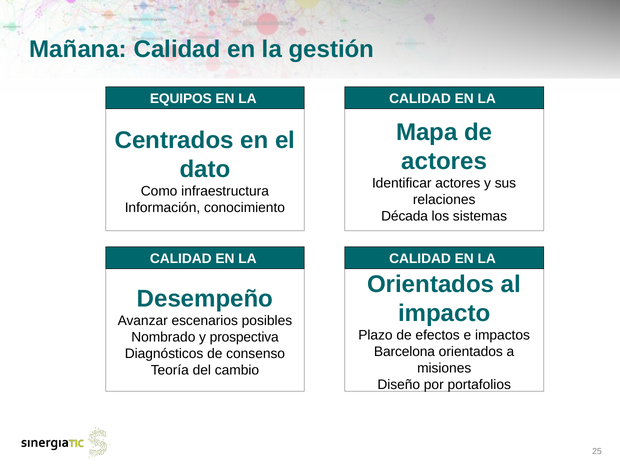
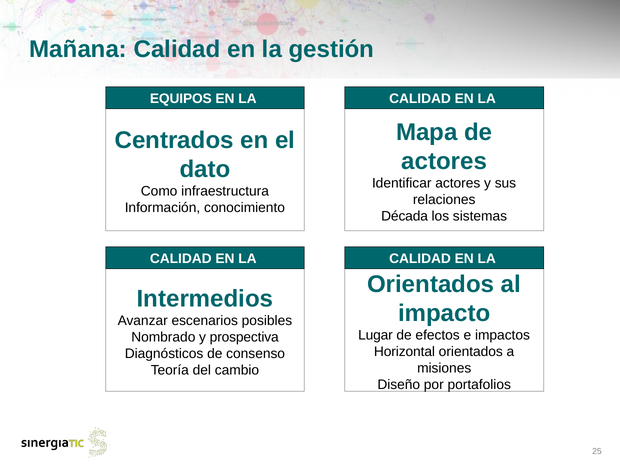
Desempeño: Desempeño -> Intermedios (205, 299)
Plazo: Plazo -> Lugar (376, 335)
Barcelona: Barcelona -> Horizontal (404, 352)
